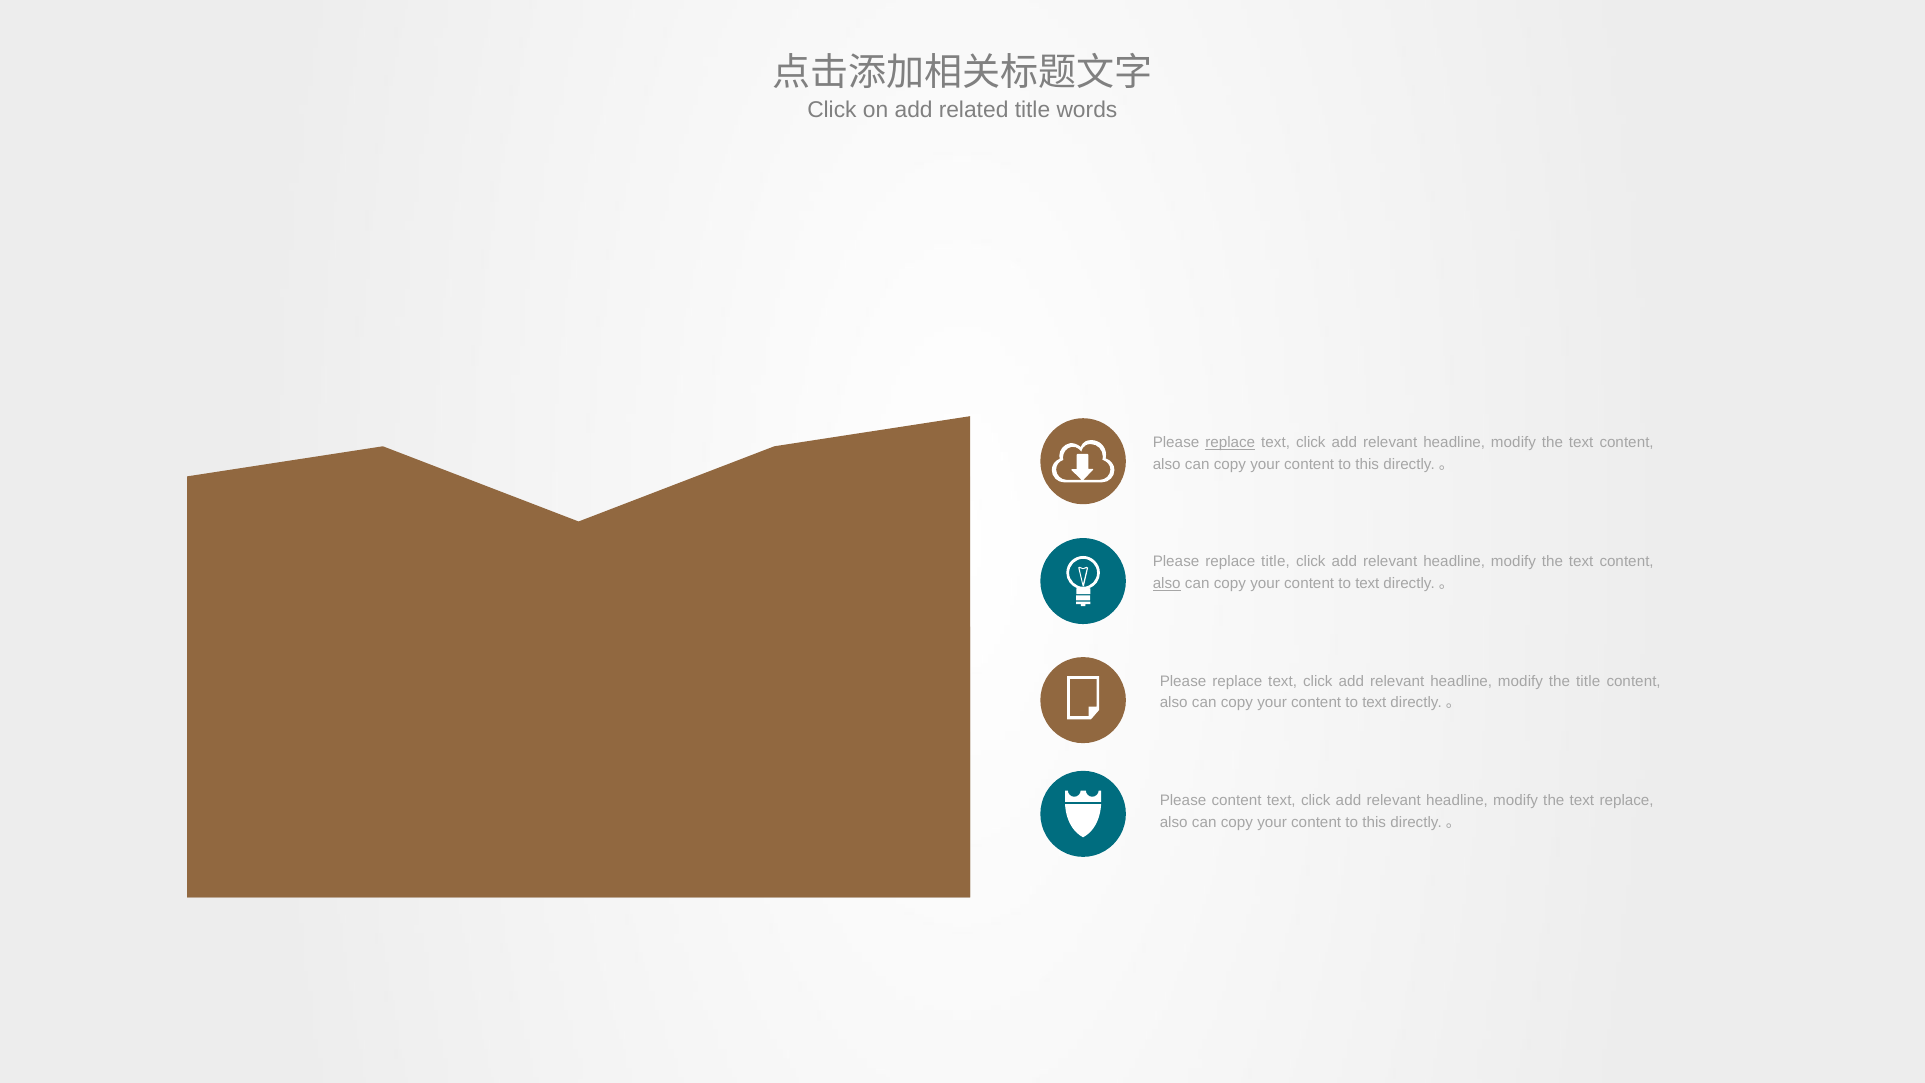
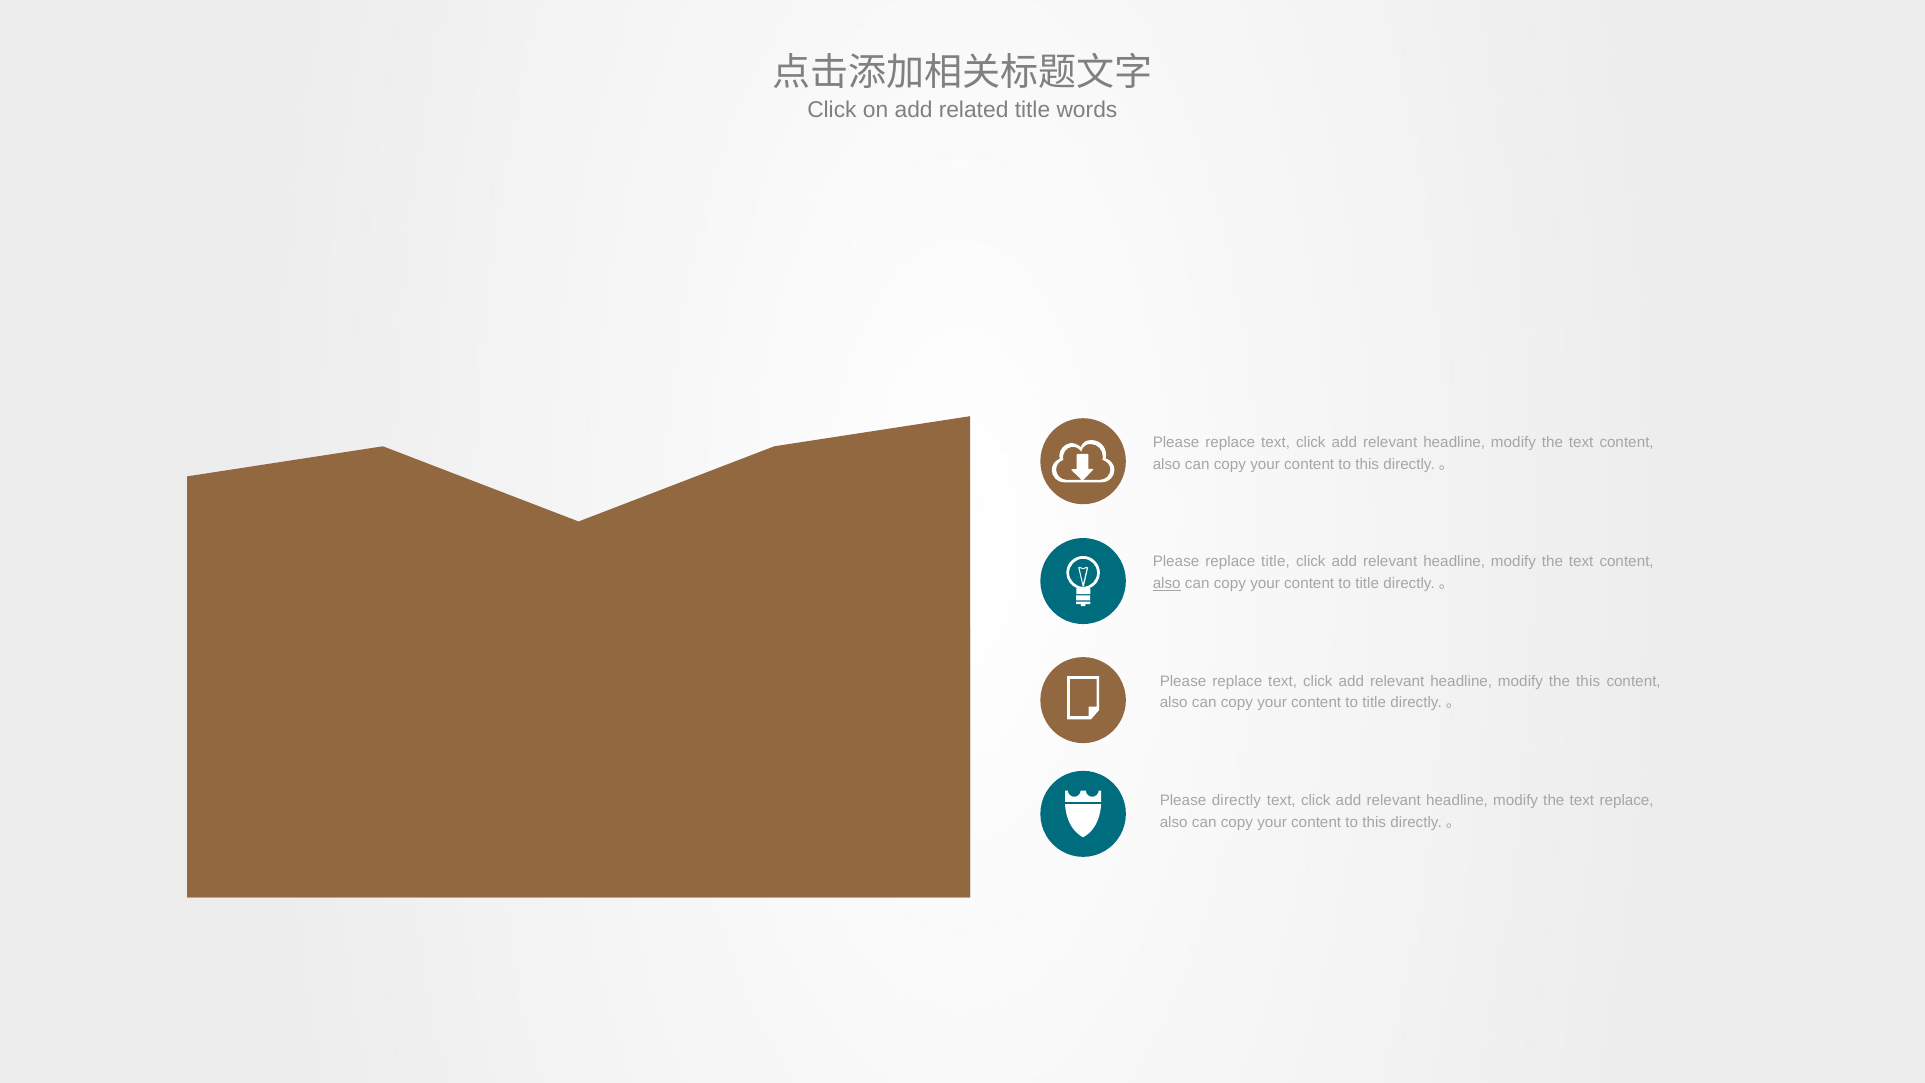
replace underline: present -> none (1230, 443)
text: text -> title (1367, 584)
the title: title -> this (1588, 681)
text: text -> title (1374, 703)
Please content: content -> directly (1236, 800)
